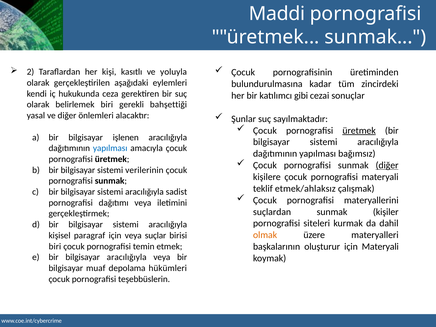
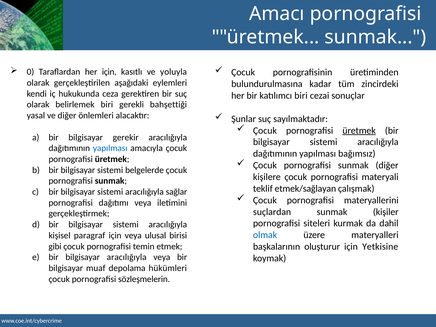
Maddi: Maddi -> Amacı (277, 14)
2: 2 -> 0 (30, 72)
her kişi: kişi -> için (109, 72)
katılımcı gibi: gibi -> biri (301, 96)
işlenen: işlenen -> gerekir (126, 137)
diğer underline: present -> none (387, 165)
verilerinin: verilerinin -> belgelerde (144, 170)
etmek/ahlaksız: etmek/ahlaksız -> etmek/sağlayan (305, 189)
sadist: sadist -> sağlar (177, 192)
olmak colour: orange -> blue (265, 235)
suçlar: suçlar -> ulusal (156, 235)
biri: biri -> gibi (55, 246)
için Materyali: Materyali -> Yetkisine (380, 247)
teşebbüslerin: teşebbüslerin -> sözleşmelerin (144, 279)
